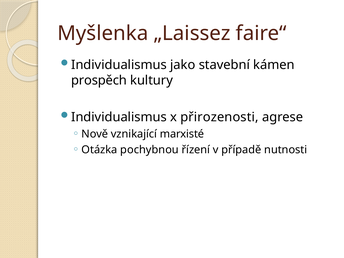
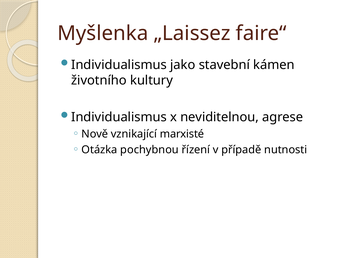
prospěch: prospěch -> životního (99, 80)
přirozenosti: přirozenosti -> neviditelnou (220, 117)
